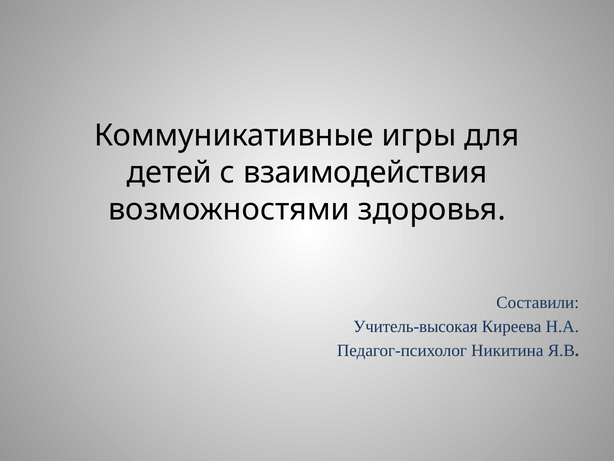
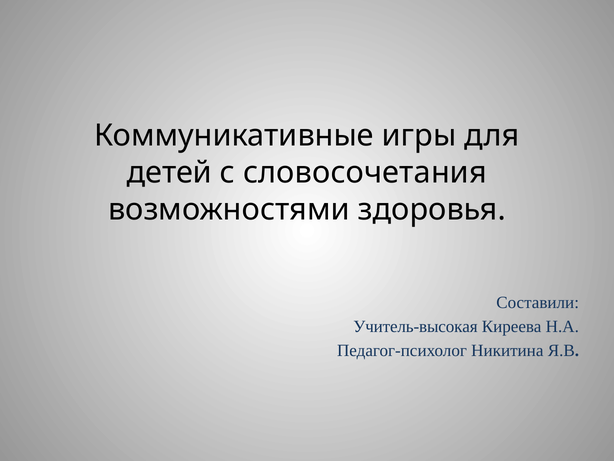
взаимодействия: взаимодействия -> словосочетания (365, 172)
